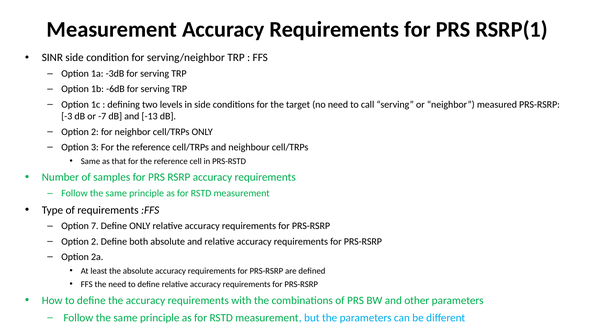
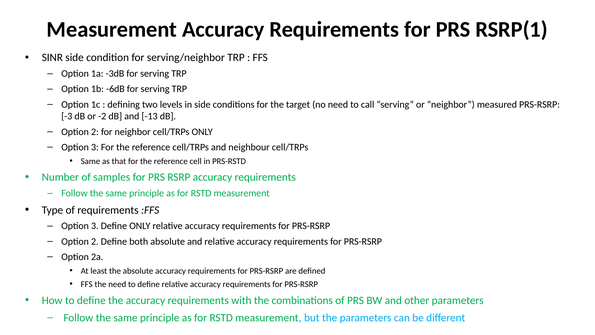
-7: -7 -> -2 (102, 116)
7: 7 -> 3 (95, 226)
